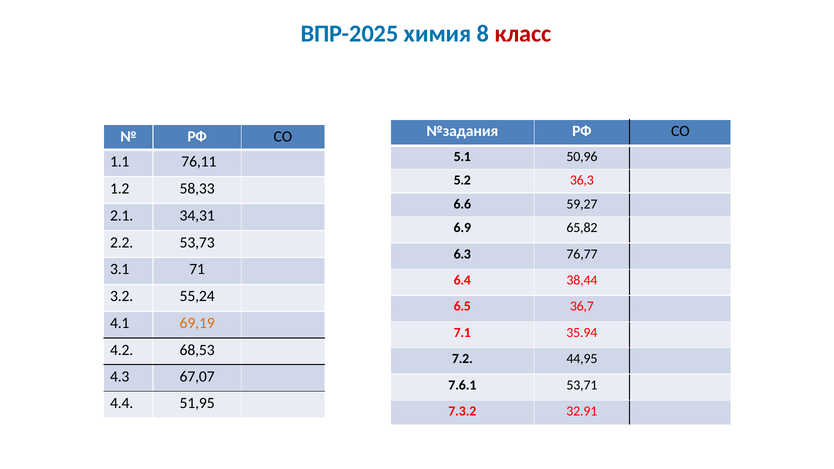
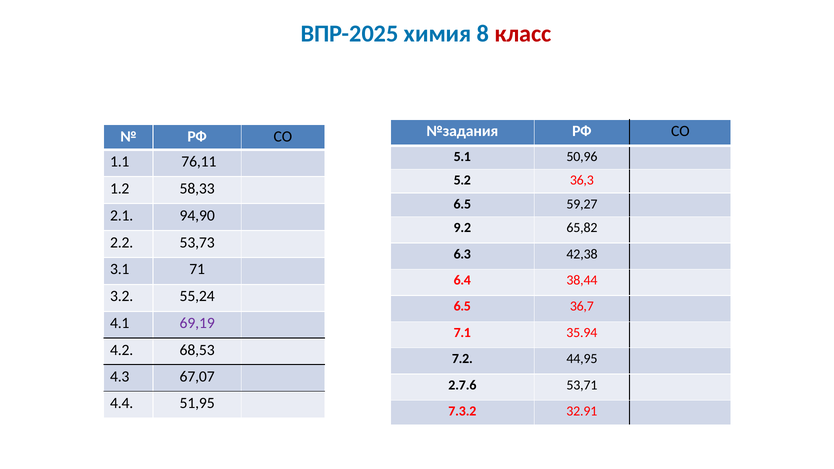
6.6: 6.6 -> 6.5 (462, 204)
34,31: 34,31 -> 94,90 (197, 215)
6.9: 6.9 -> 9.2 (462, 228)
76,77: 76,77 -> 42,38 (582, 254)
69,19 colour: orange -> purple (197, 323)
7.6.1: 7.6.1 -> 2.7.6 (462, 385)
